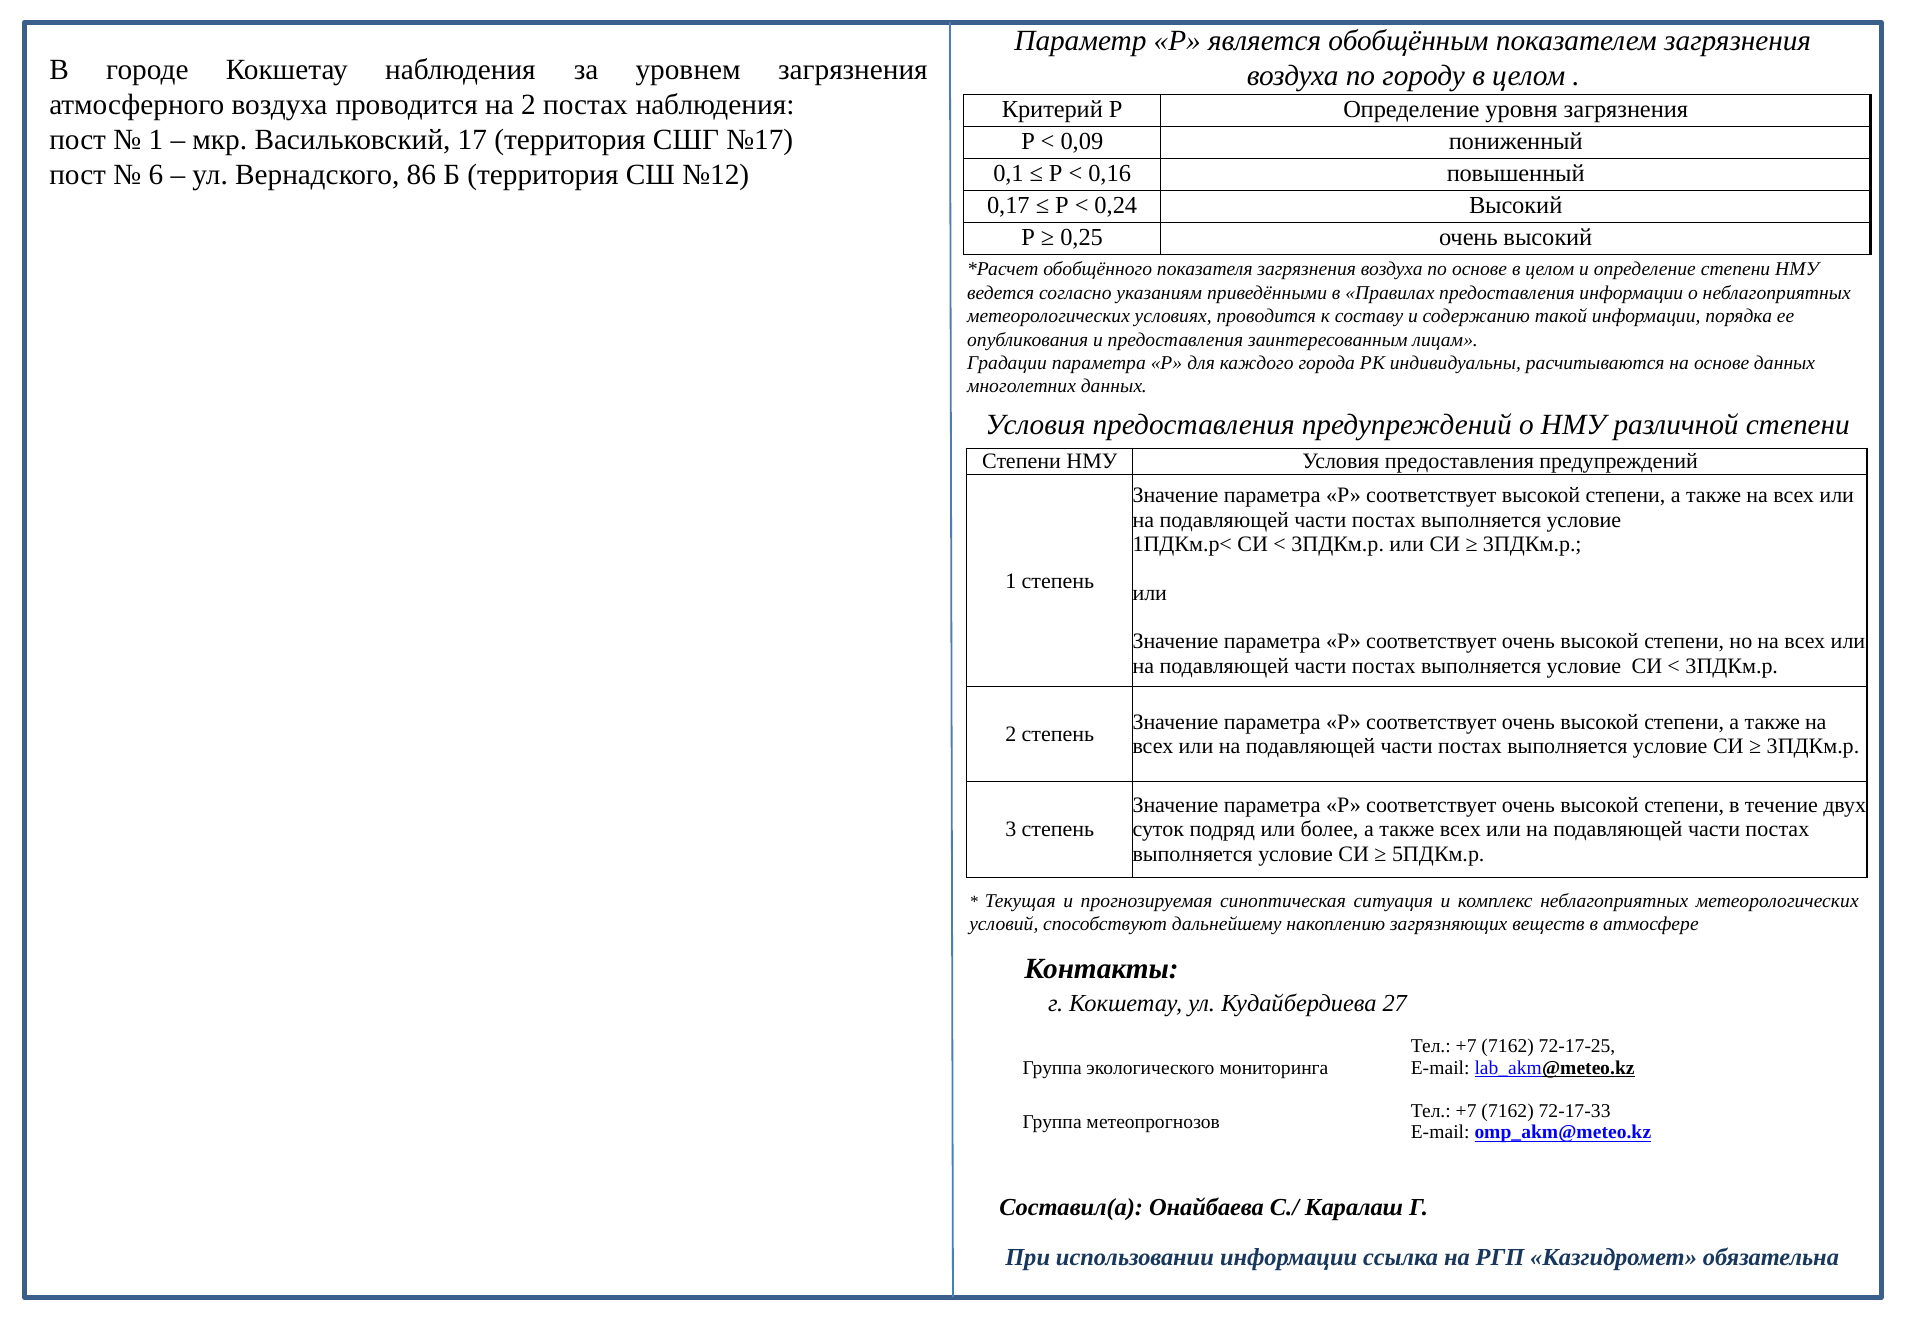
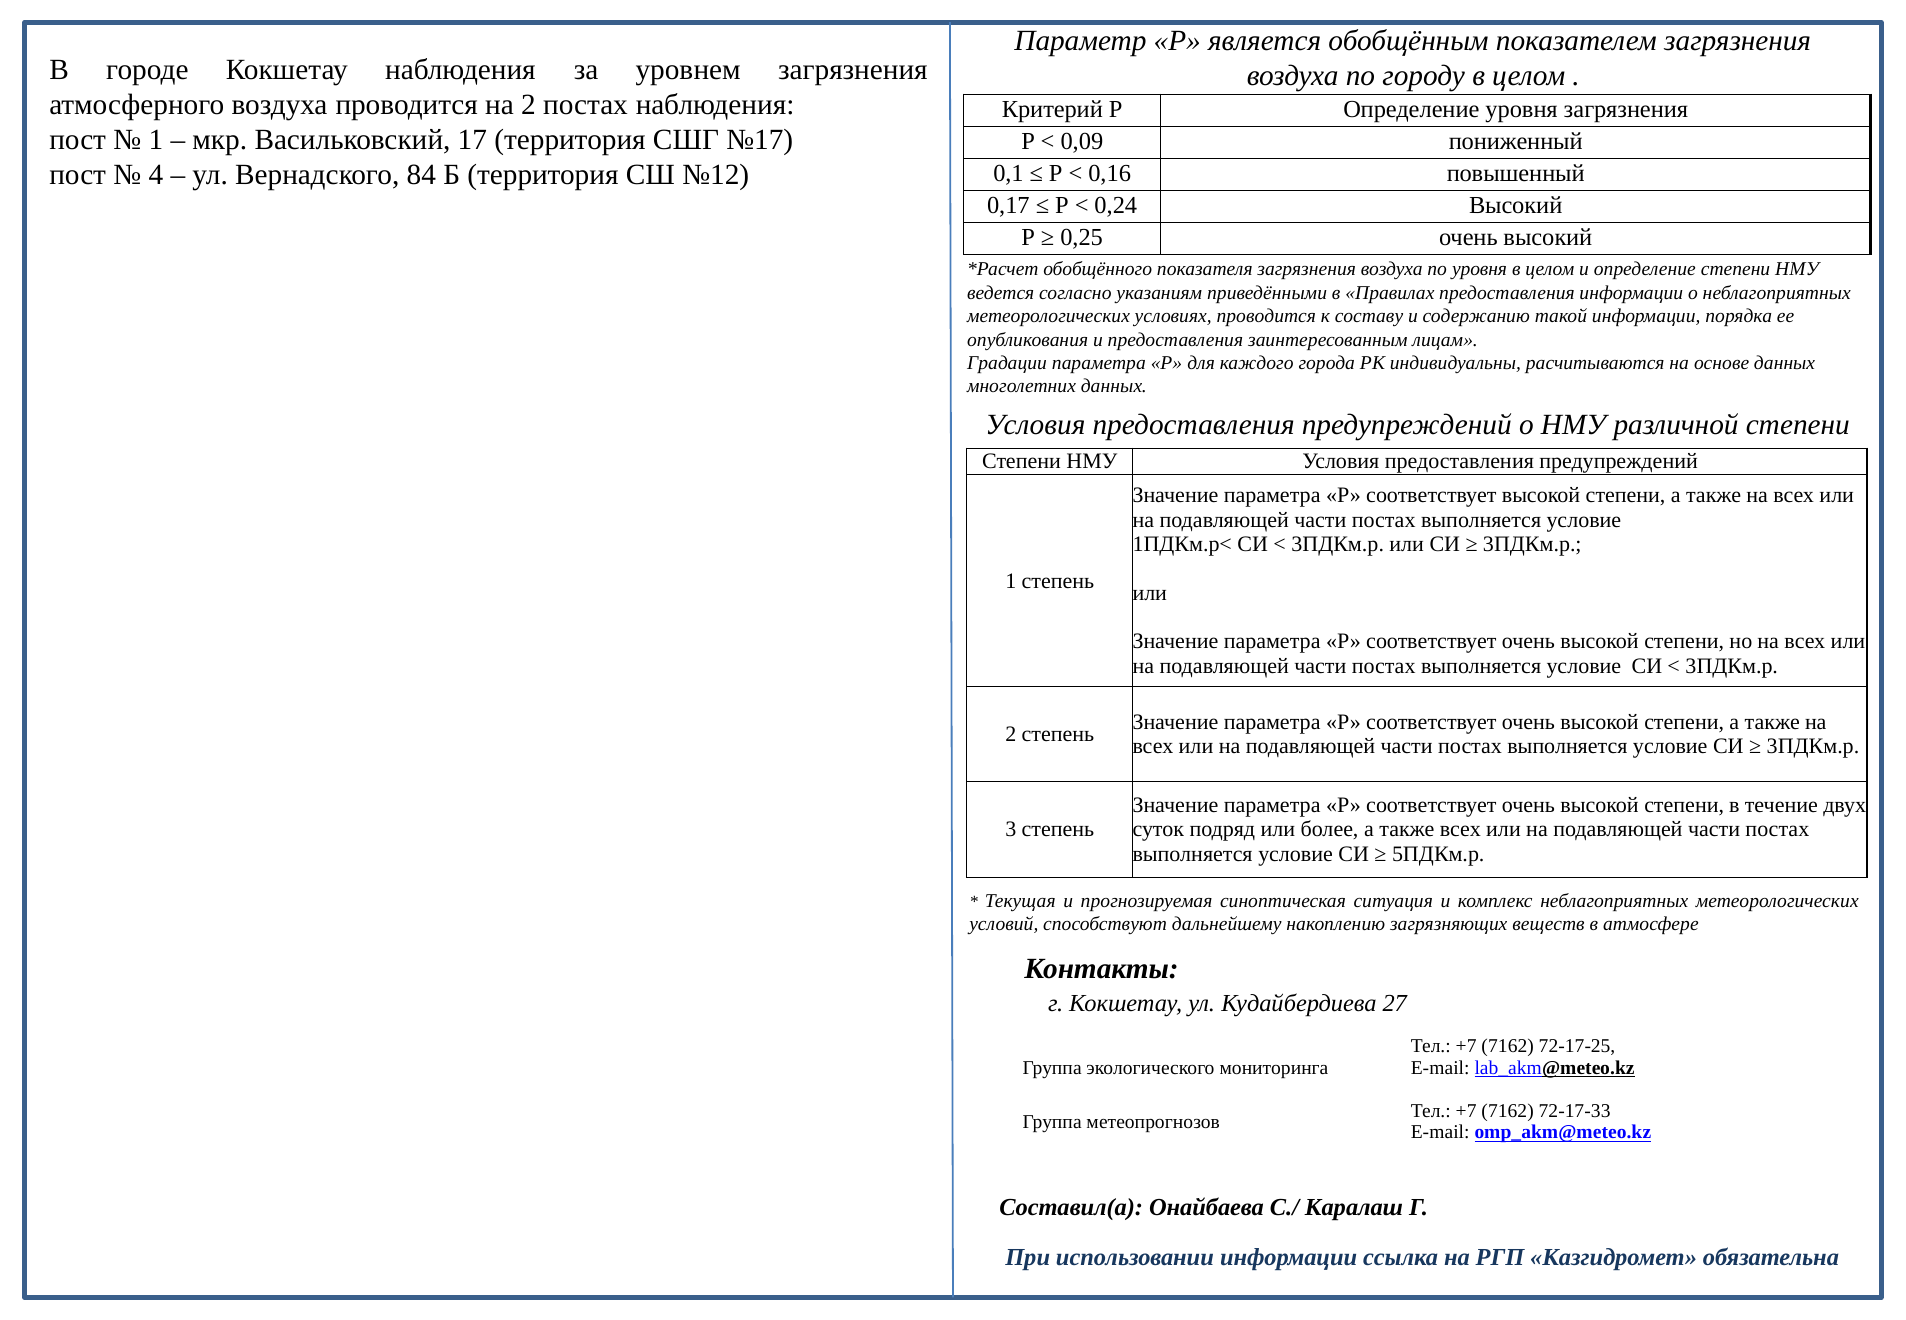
6: 6 -> 4 (156, 175)
86: 86 -> 84 (421, 175)
по основе: основе -> уровня (1480, 269)
